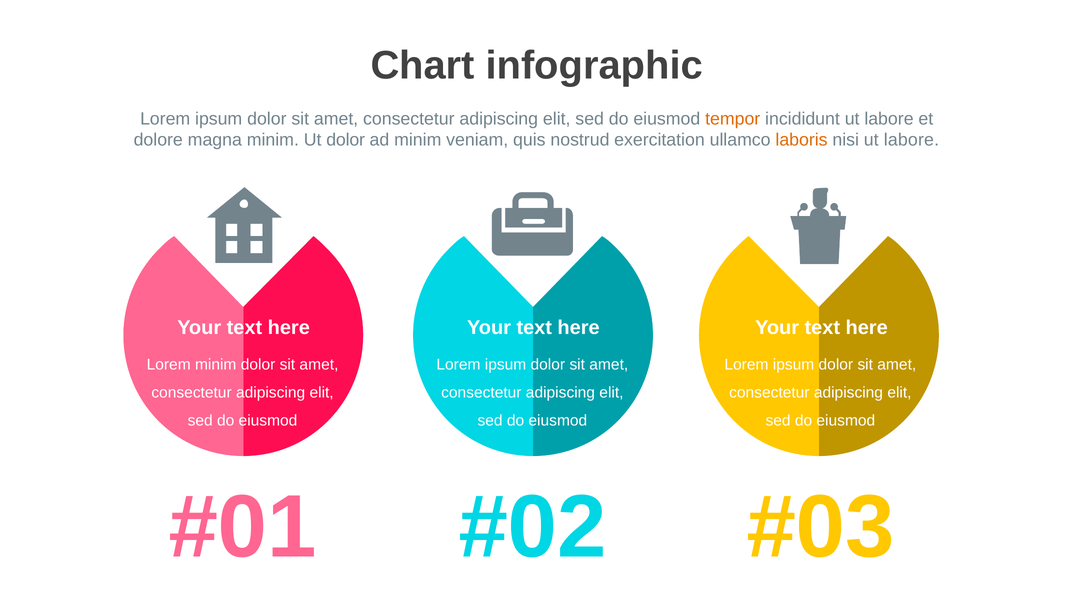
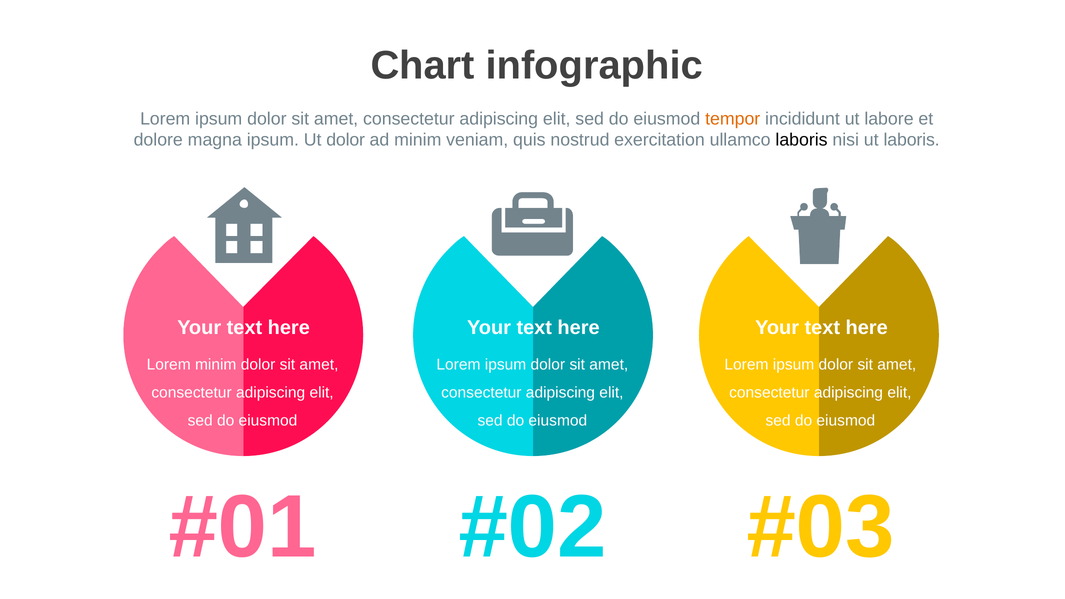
magna minim: minim -> ipsum (273, 140)
laboris colour: orange -> black (802, 140)
nisi ut labore: labore -> laboris (912, 140)
